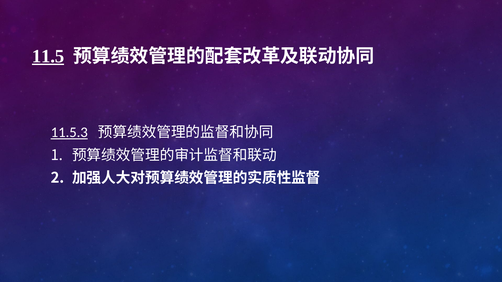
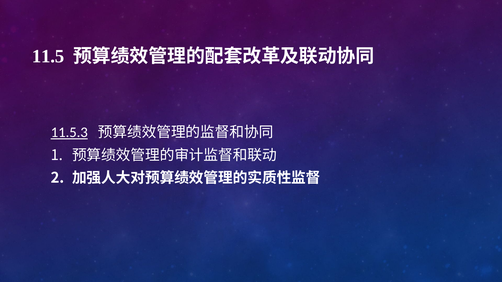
11.5 underline: present -> none (48, 56)
